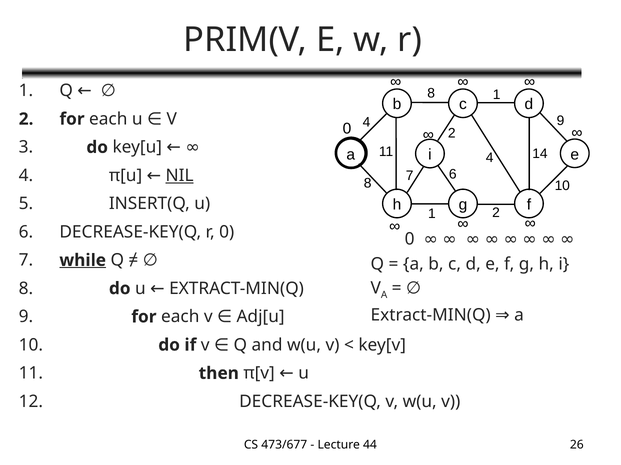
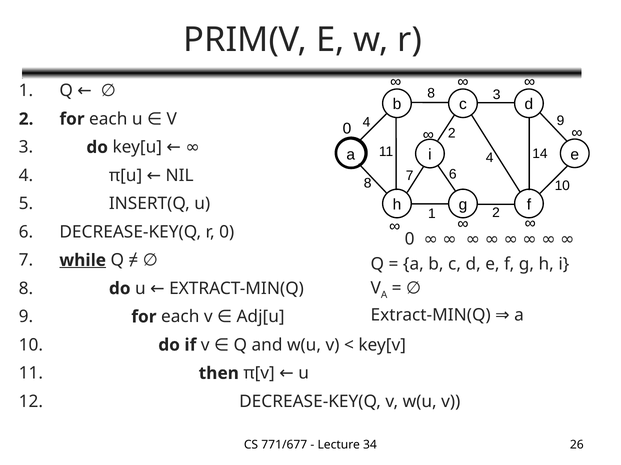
8 1: 1 -> 3 (497, 95)
NIL underline: present -> none (180, 176)
473/677: 473/677 -> 771/677 (284, 446)
44: 44 -> 34 (370, 446)
